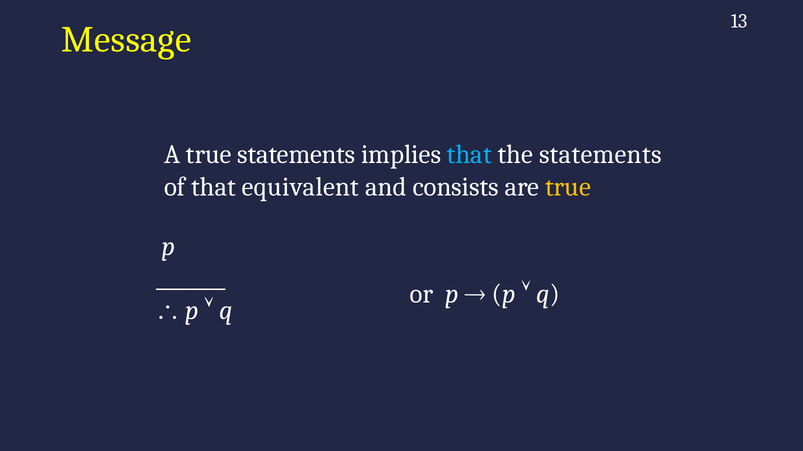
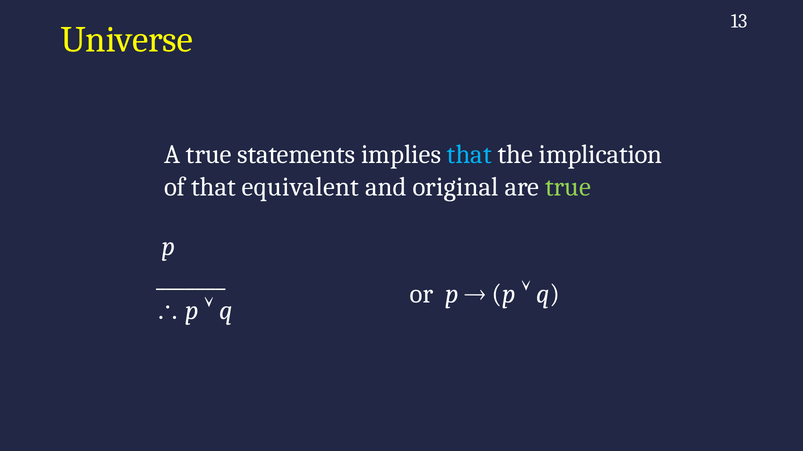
Message: Message -> Universe (127, 40)
the statements: statements -> implication (601, 155)
consists: consists -> original (456, 187)
true colour: yellow -> light green (568, 187)
